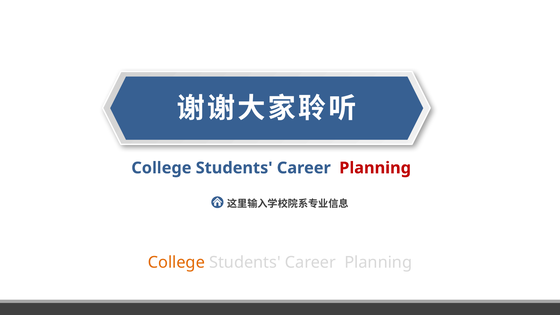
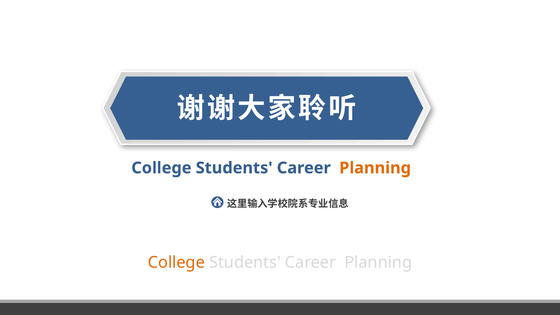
Planning colour: red -> orange (375, 168)
